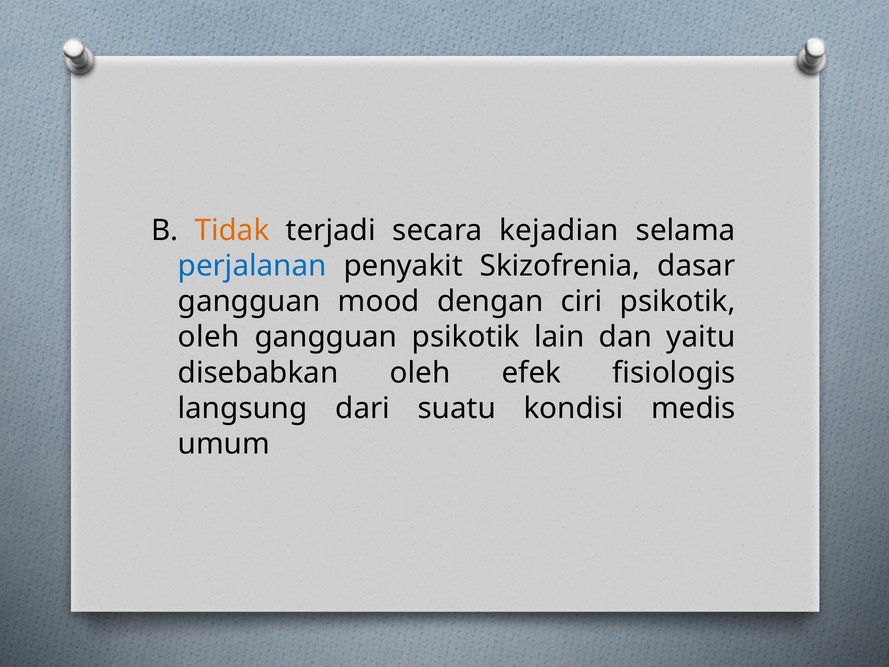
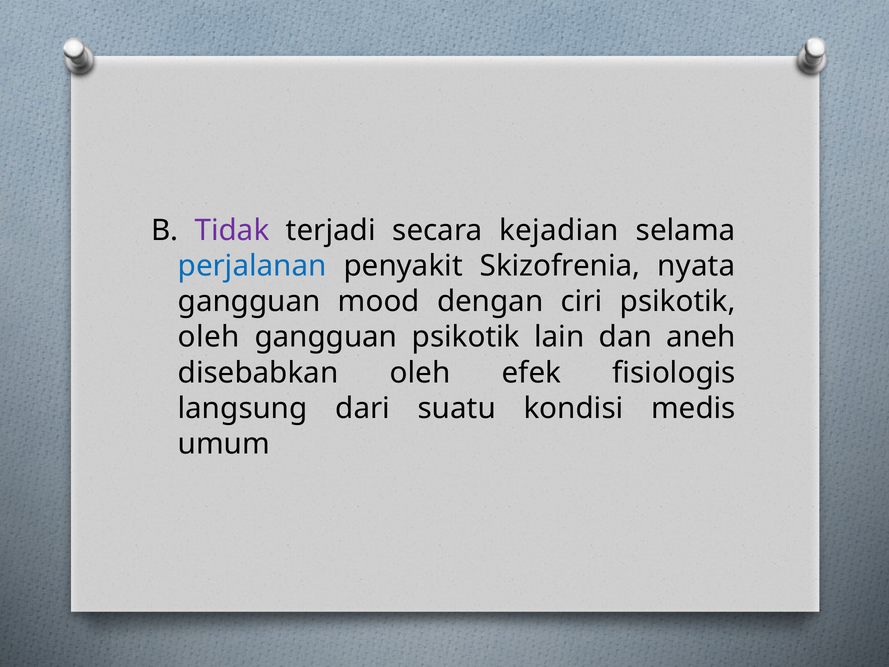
Tidak colour: orange -> purple (232, 230)
dasar: dasar -> nyata (696, 266)
yaitu: yaitu -> aneh (701, 337)
